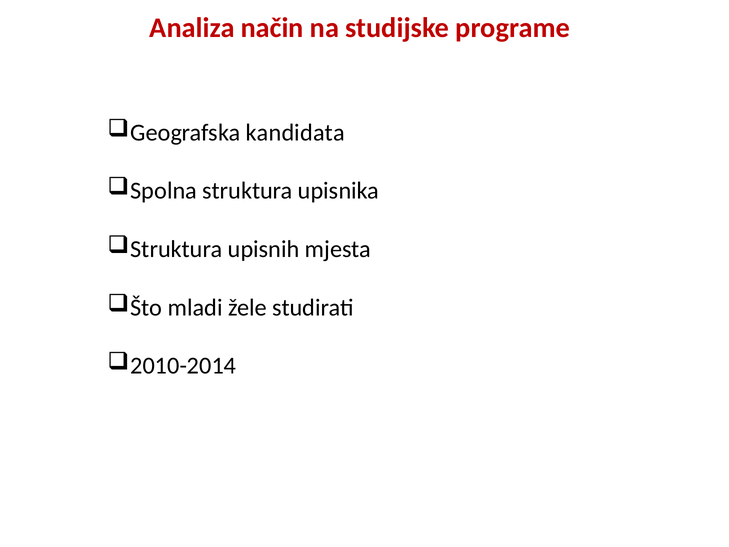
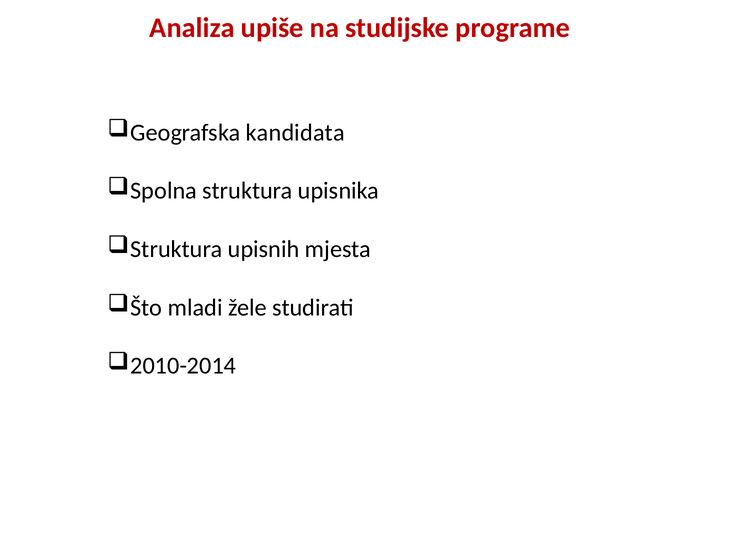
način: način -> upiše (272, 28)
